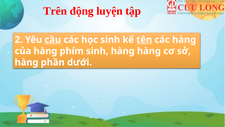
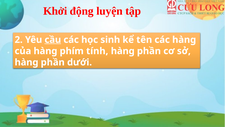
Trên: Trên -> Khởi (55, 11)
tên underline: present -> none (144, 40)
phím sinh: sinh -> tính (97, 51)
hàng: hàng -> phần (149, 51)
